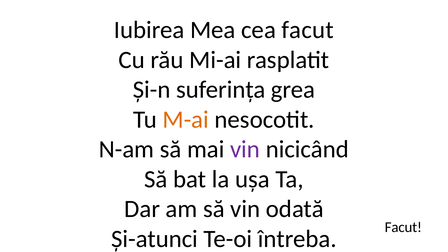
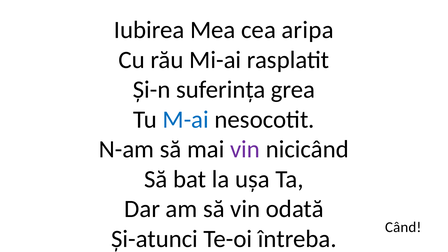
cea facut: facut -> aripa (308, 30)
M-ai colour: orange -> blue (186, 120)
Facut: Facut -> Când (403, 227)
